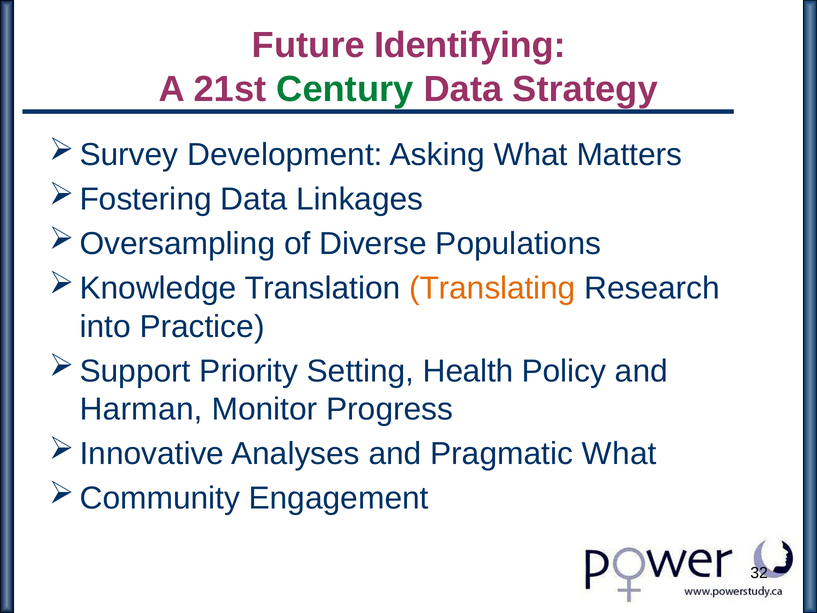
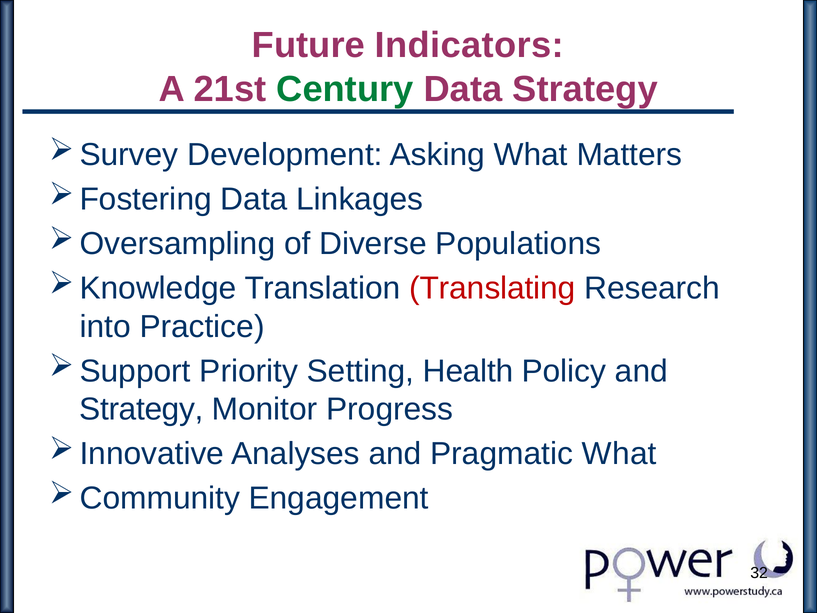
Identifying: Identifying -> Indicators (470, 45)
Translating colour: orange -> red (492, 288)
Harman: Harman -> Strategy (141, 409)
